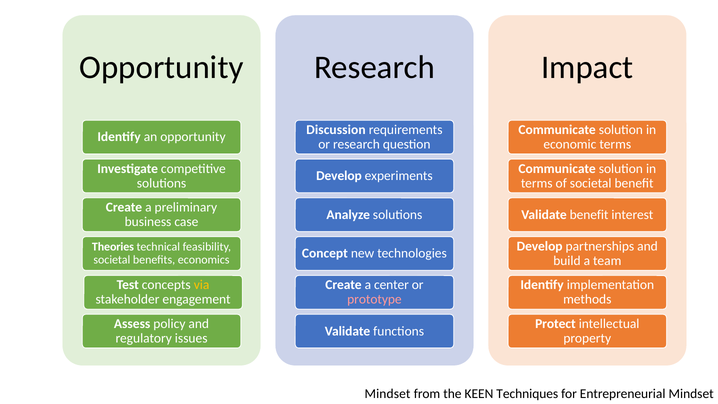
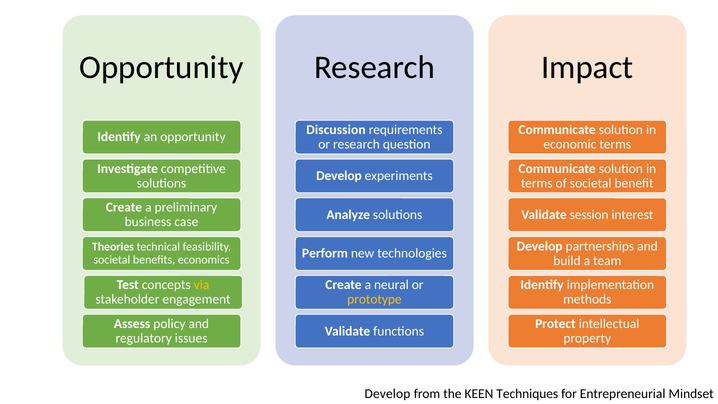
Validate benefit: benefit -> session (589, 215)
Concept: Concept -> Perform (325, 253)
center: center -> neural (391, 285)
prototype colour: pink -> yellow (374, 299)
Mindset: Mindset -> Develop (387, 394)
